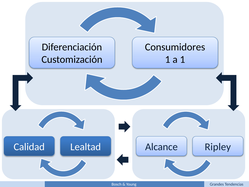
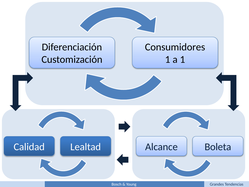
Ripley: Ripley -> Boleta (218, 147)
